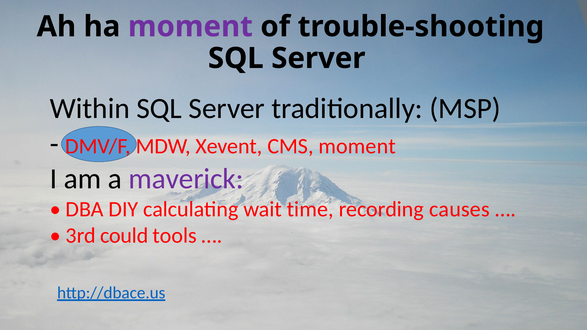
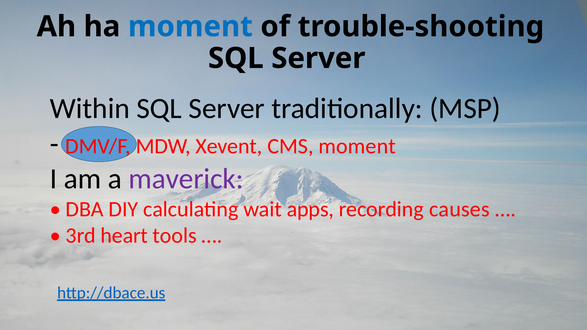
moment colour: purple -> blue (190, 27)
time: time -> apps (310, 209)
could: could -> heart (124, 236)
